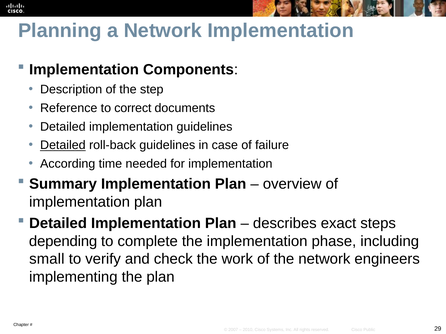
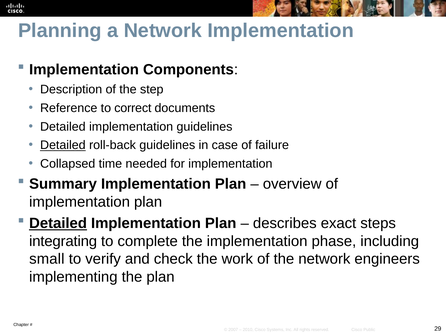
According: According -> Collapsed (68, 164)
Detailed underline: none -> present (58, 224)
depending: depending -> integrating (63, 242)
